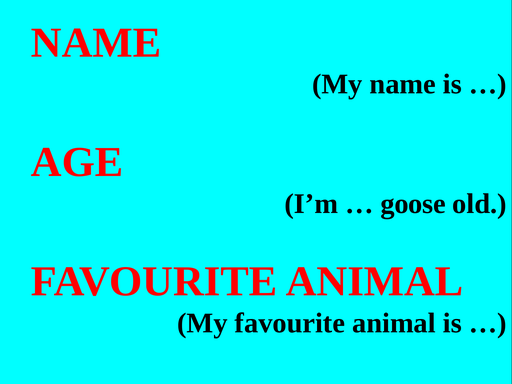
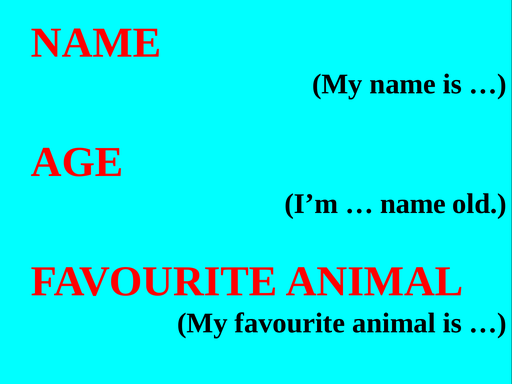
goose: goose -> name (413, 204)
